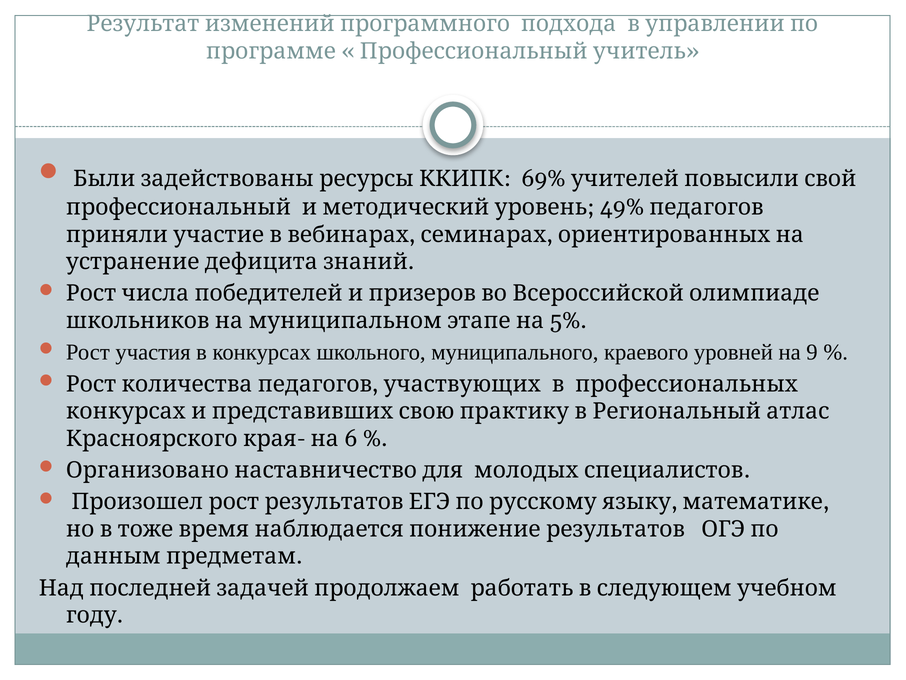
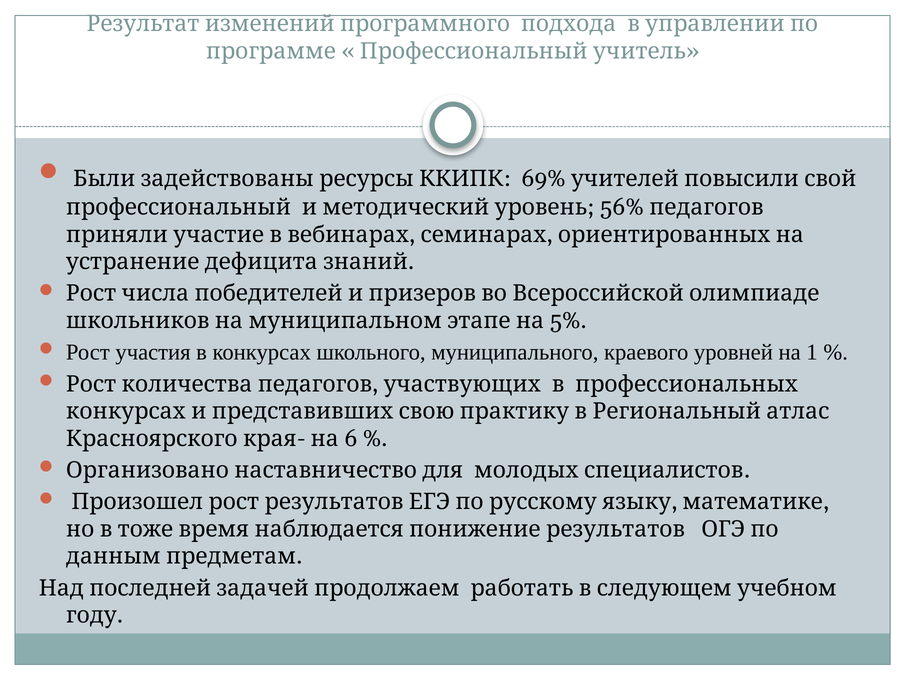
49%: 49% -> 56% (622, 207)
9: 9 -> 1 (812, 352)
